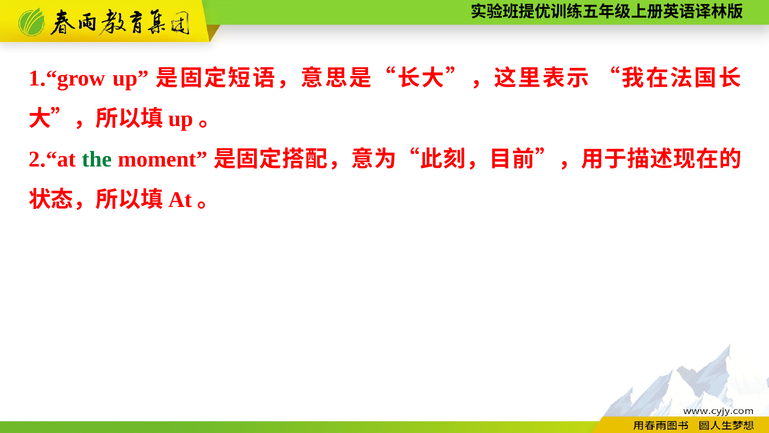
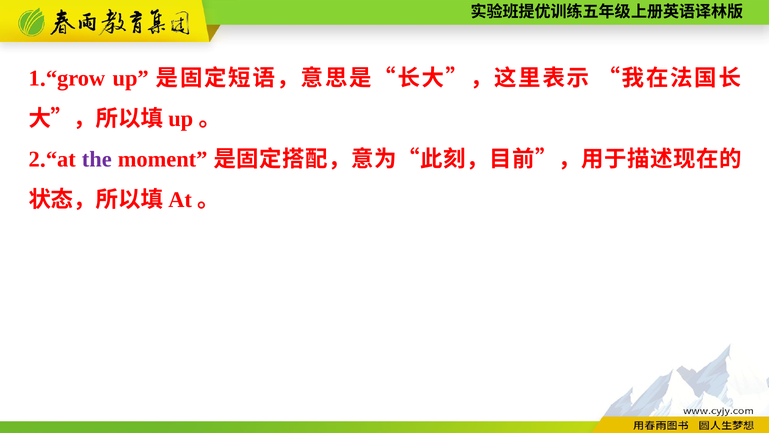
the colour: green -> purple (97, 159)
